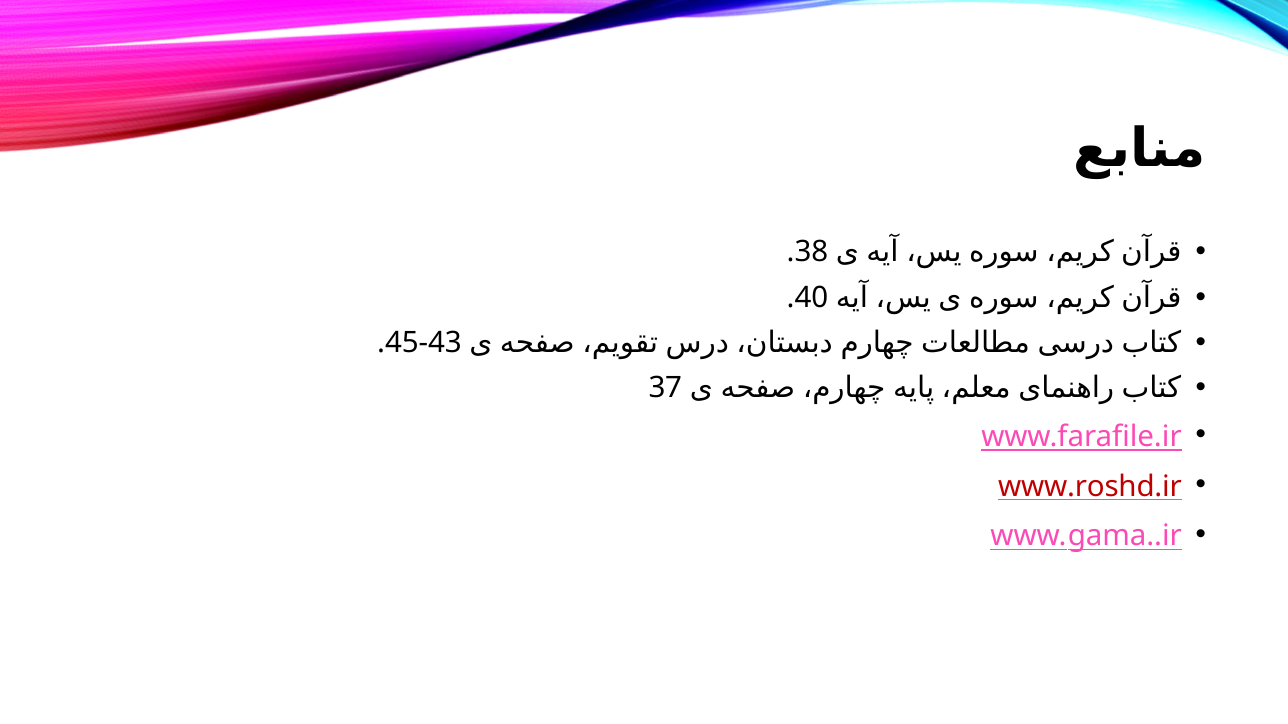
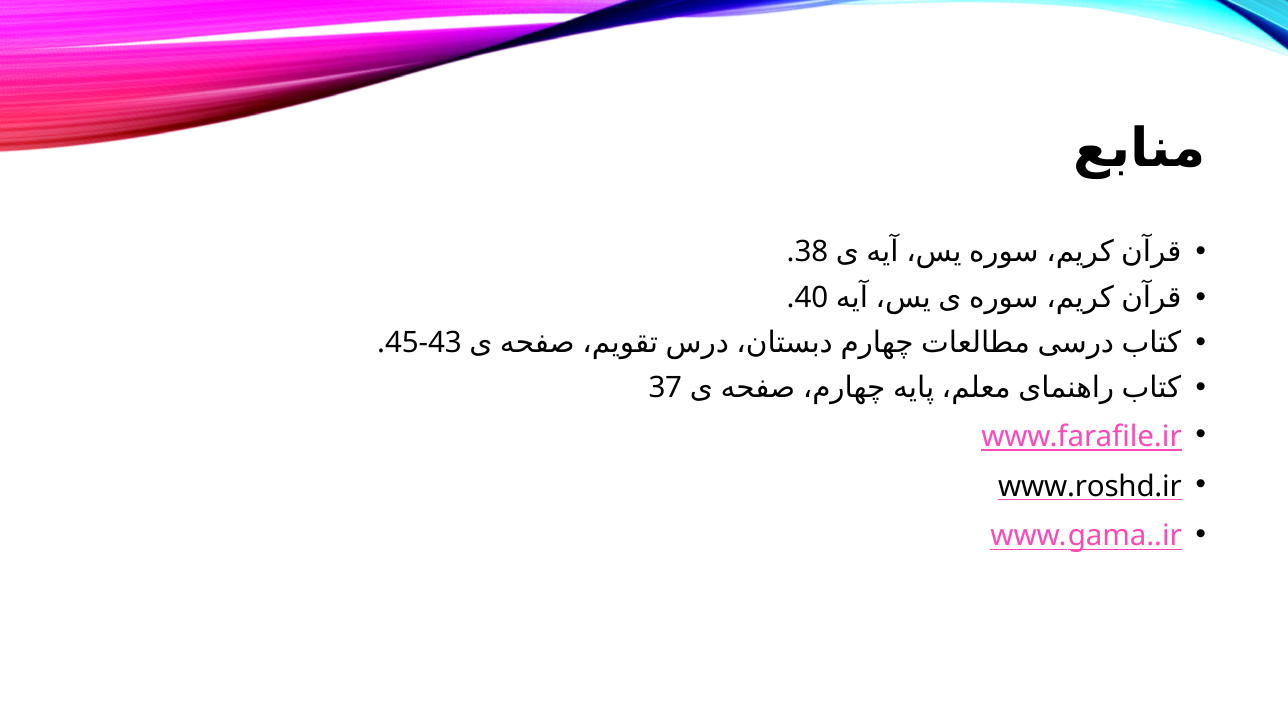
www.roshd.ir colour: red -> black (1090, 487)
